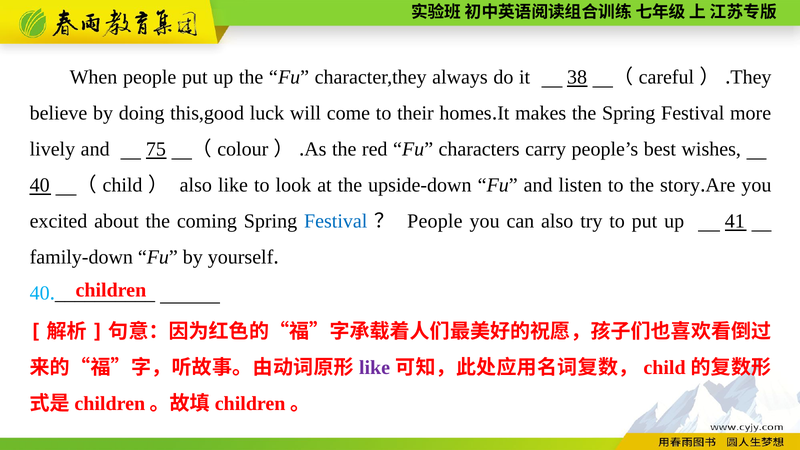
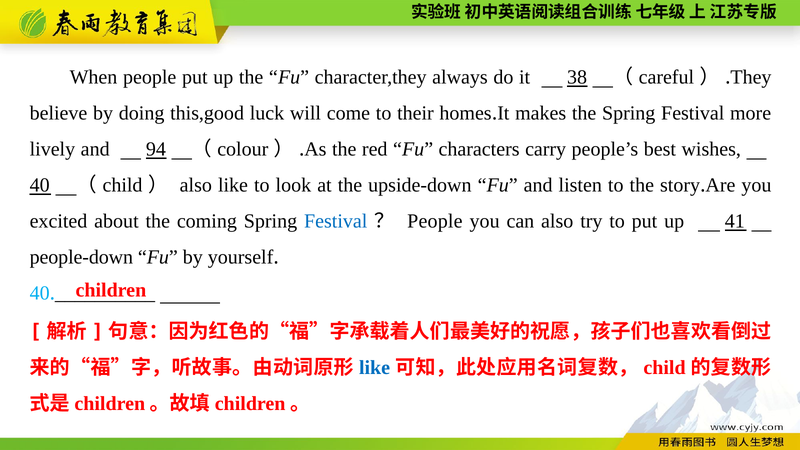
75: 75 -> 94 (156, 149)
family-down: family-down -> people-down (81, 257)
like colour: purple -> blue (375, 368)
